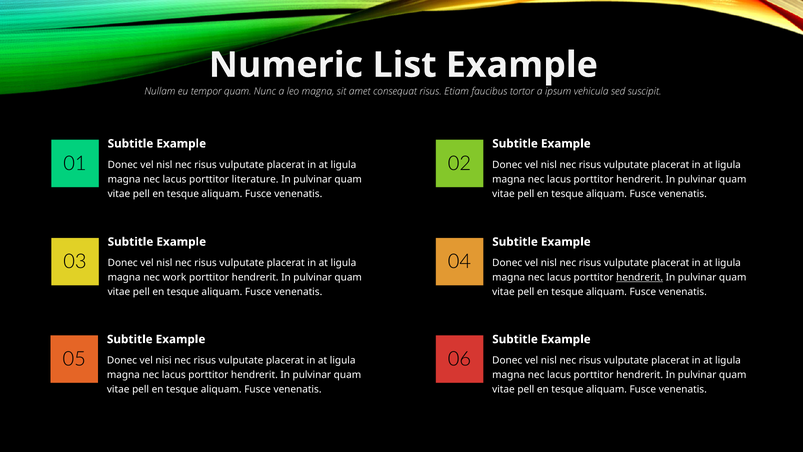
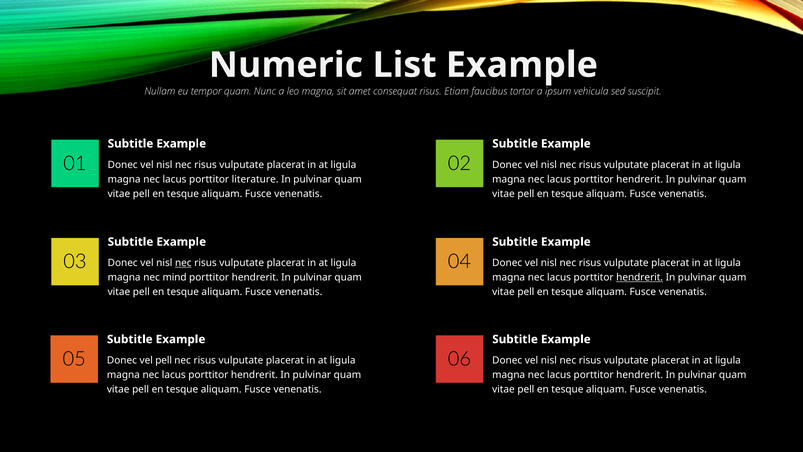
nec underline: none -> present (183, 263)
work: work -> mind (175, 277)
vel nisi: nisi -> pell (164, 360)
